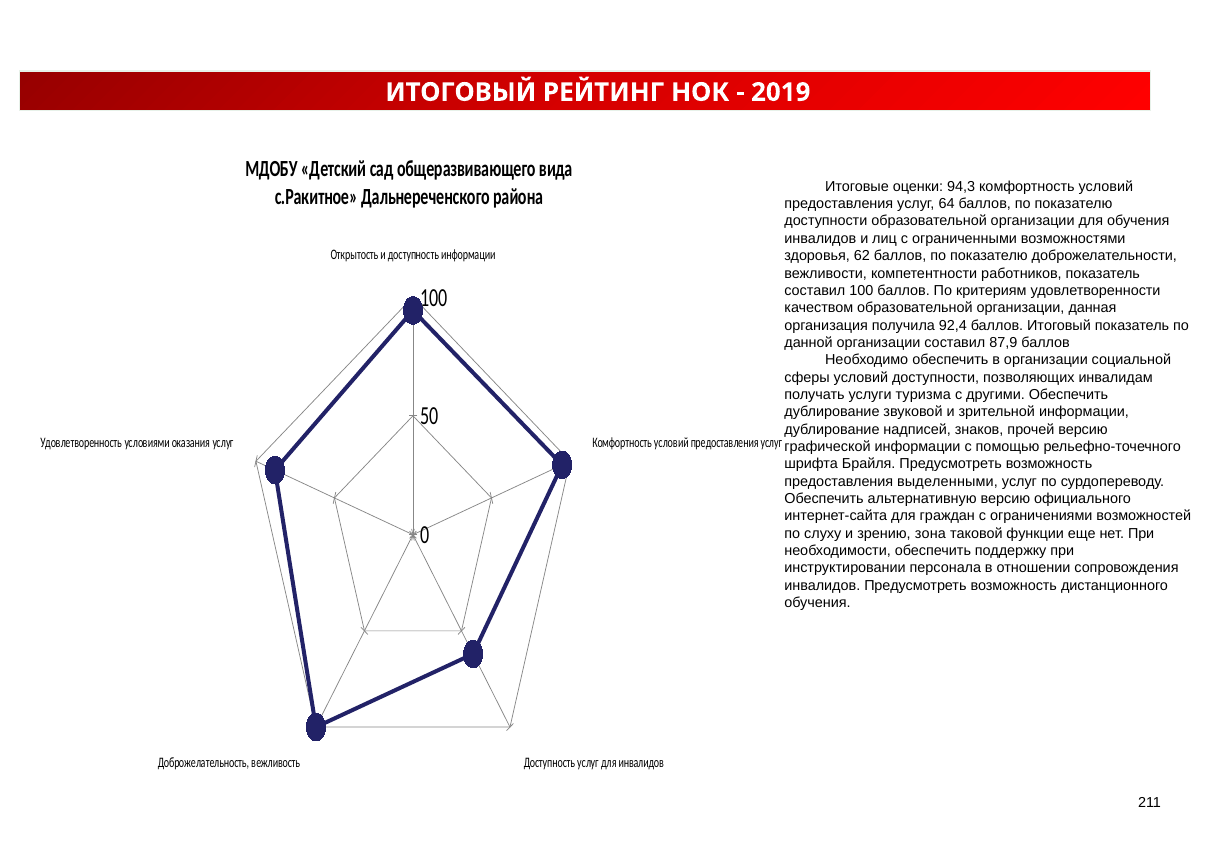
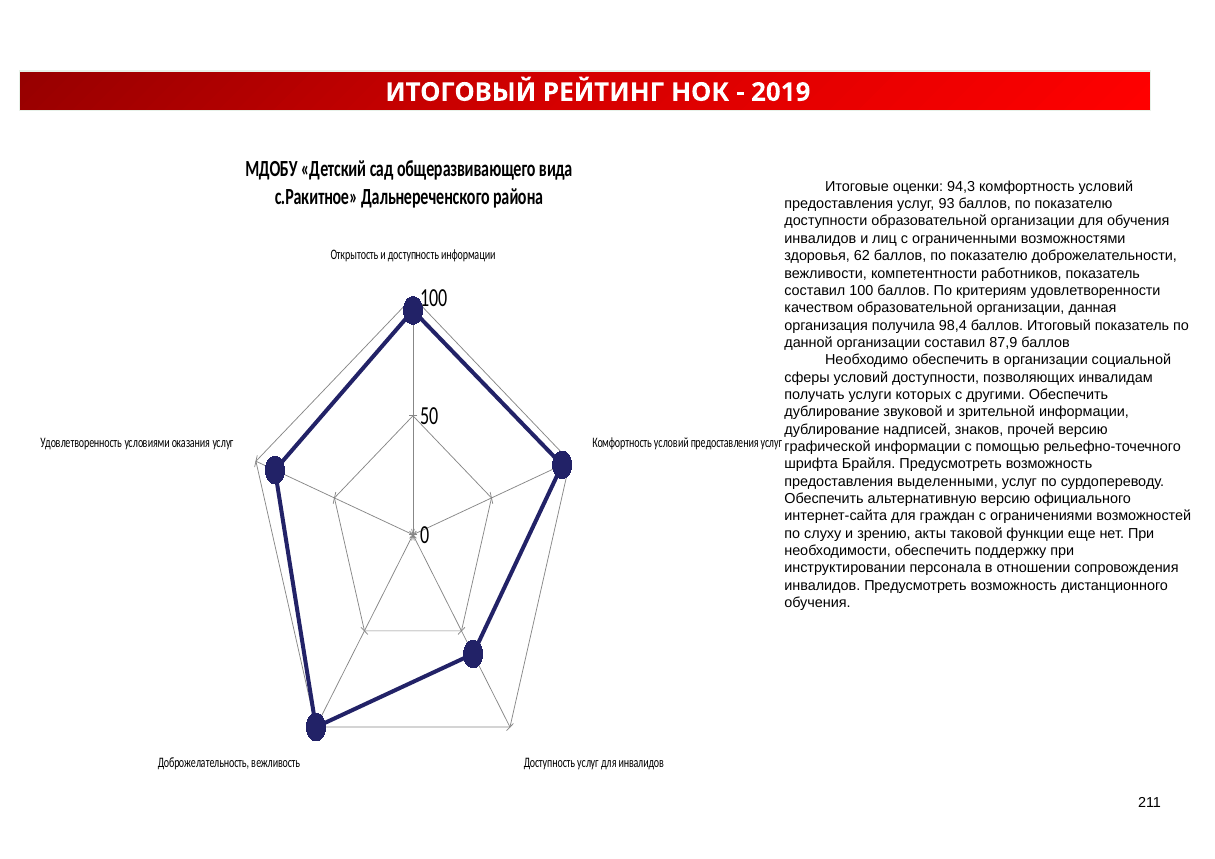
64: 64 -> 93 (947, 204)
92,4: 92,4 -> 98,4 (953, 325)
туризма: туризма -> которых (923, 395)
зона: зона -> акты (930, 533)
